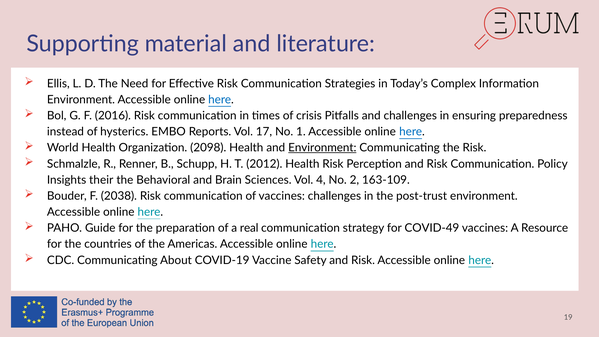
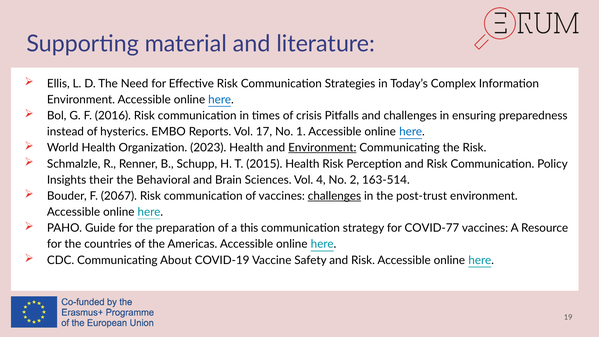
2098: 2098 -> 2023 (208, 148)
2012: 2012 -> 2015 (264, 164)
163-109: 163-109 -> 163-514 (386, 180)
2038: 2038 -> 2067 (119, 196)
challenges underline: none -> present (334, 196)
real: real -> this (249, 228)
COVID-49: COVID-49 -> COVID-77 (432, 228)
